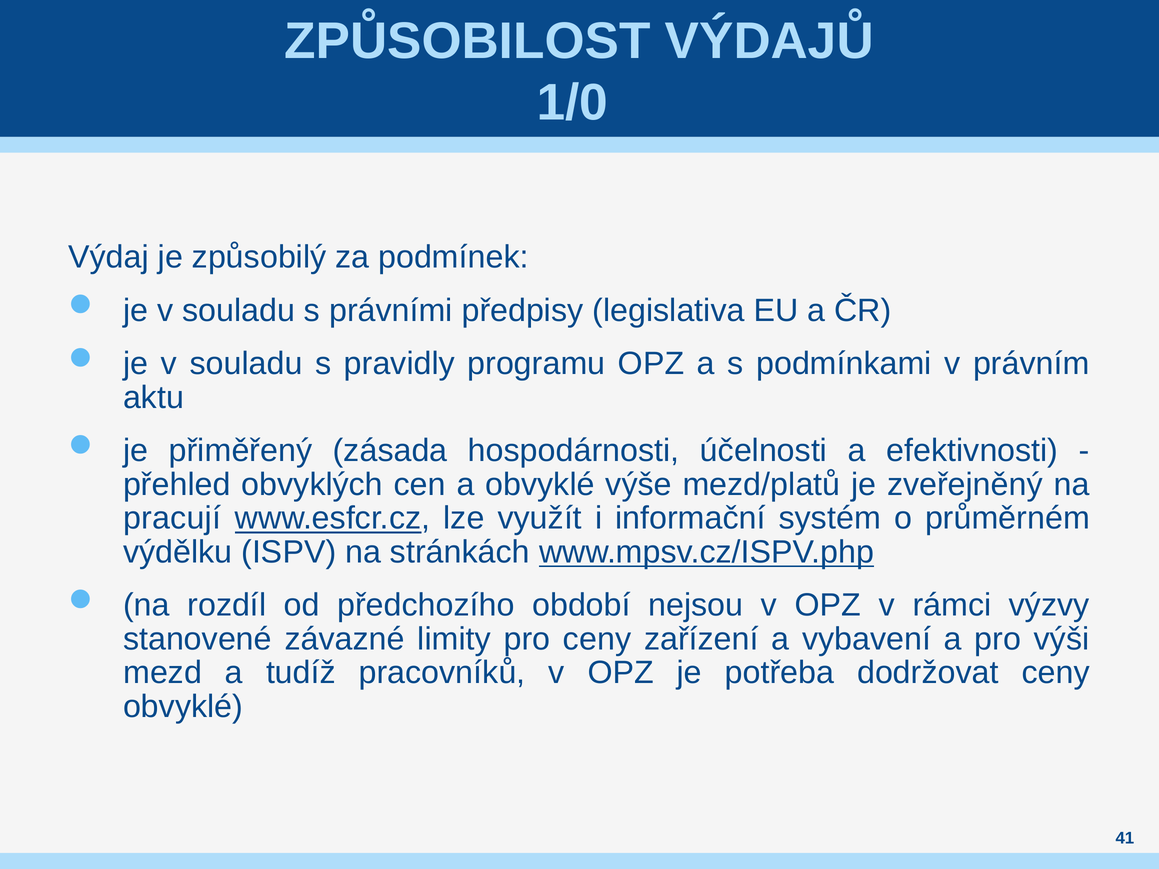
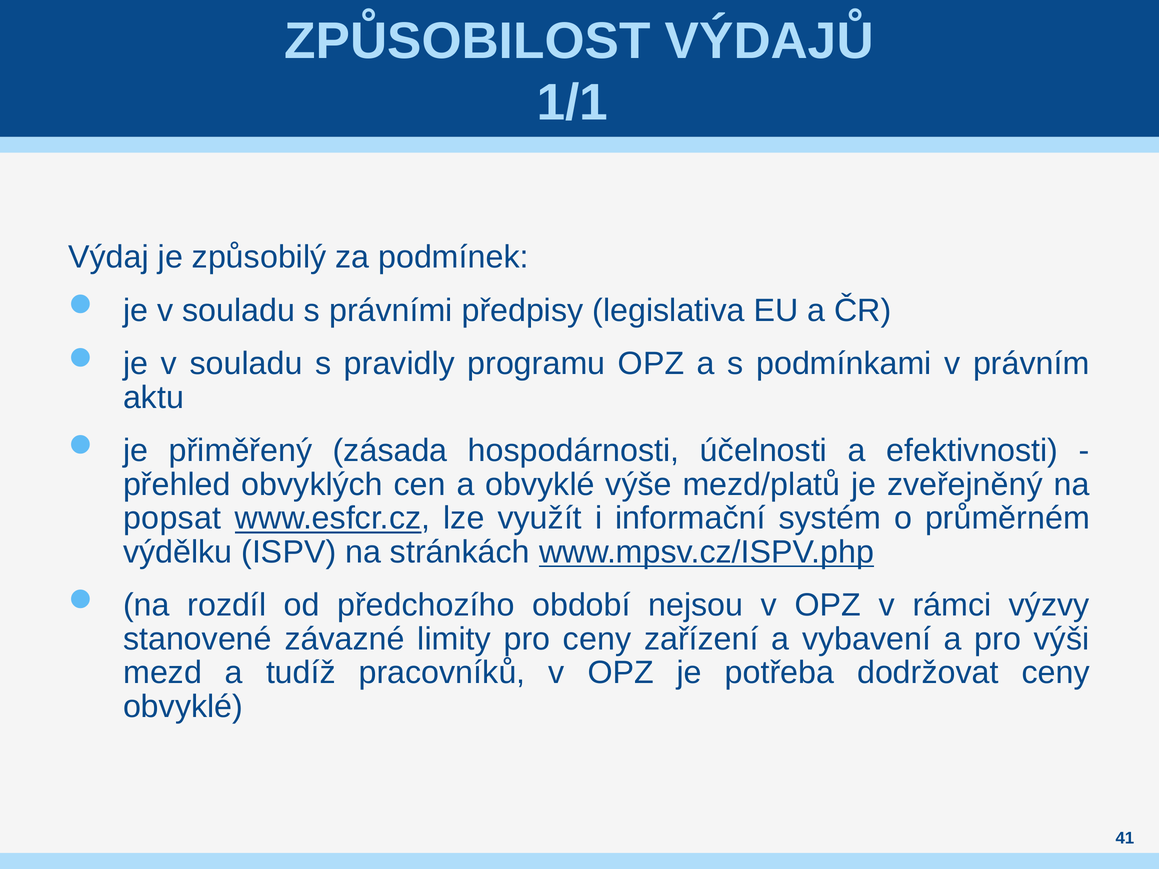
1/0: 1/0 -> 1/1 (572, 103)
pracují: pracují -> popsat (172, 518)
